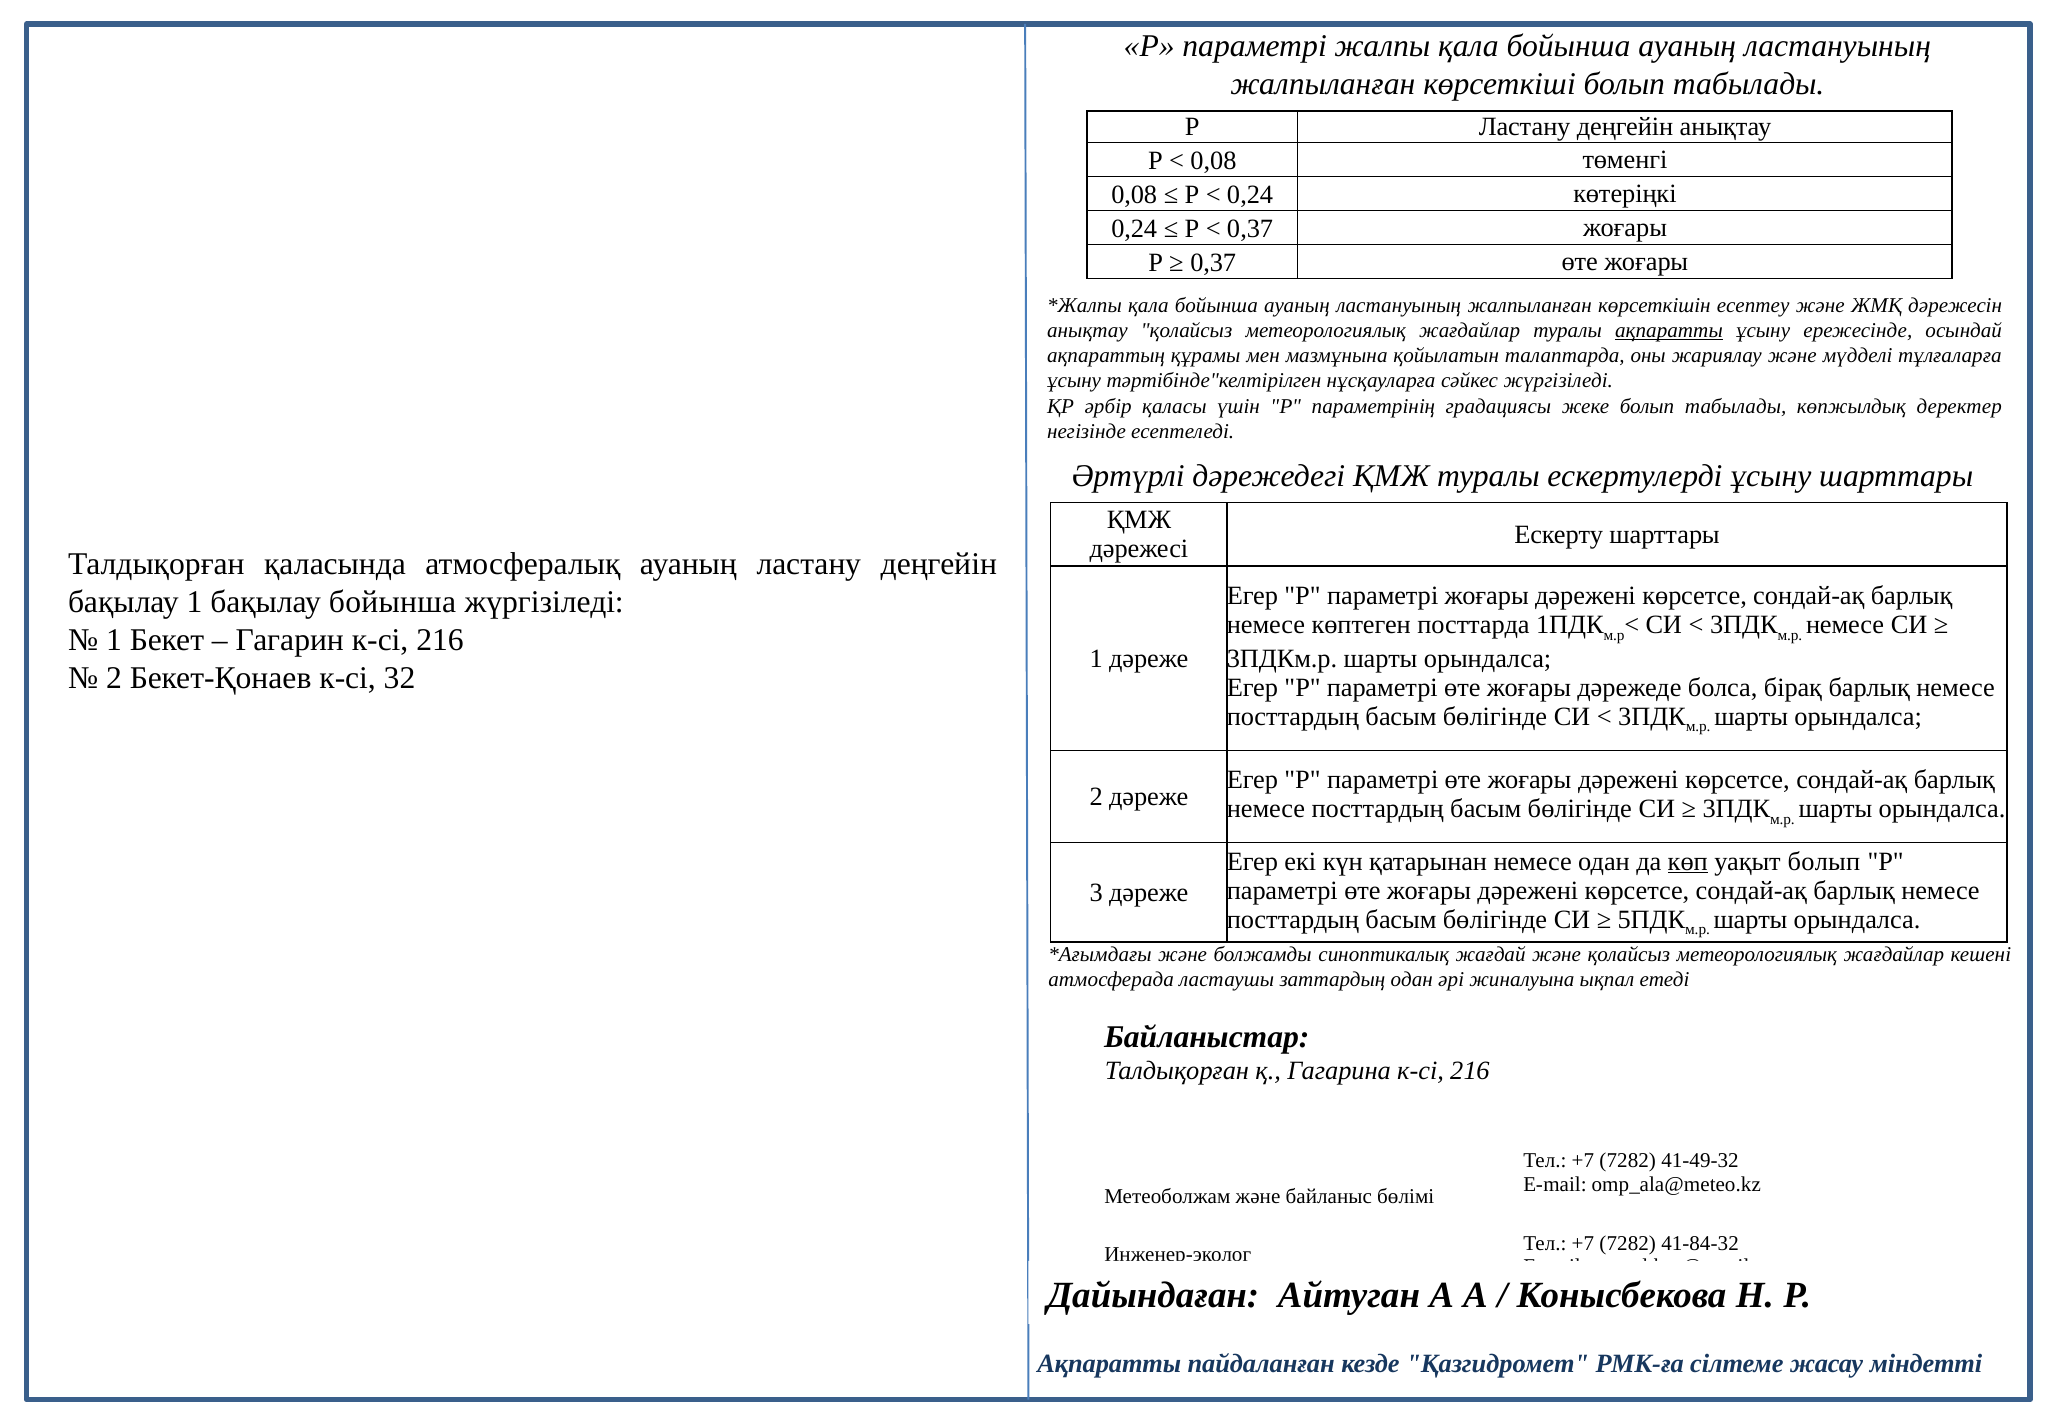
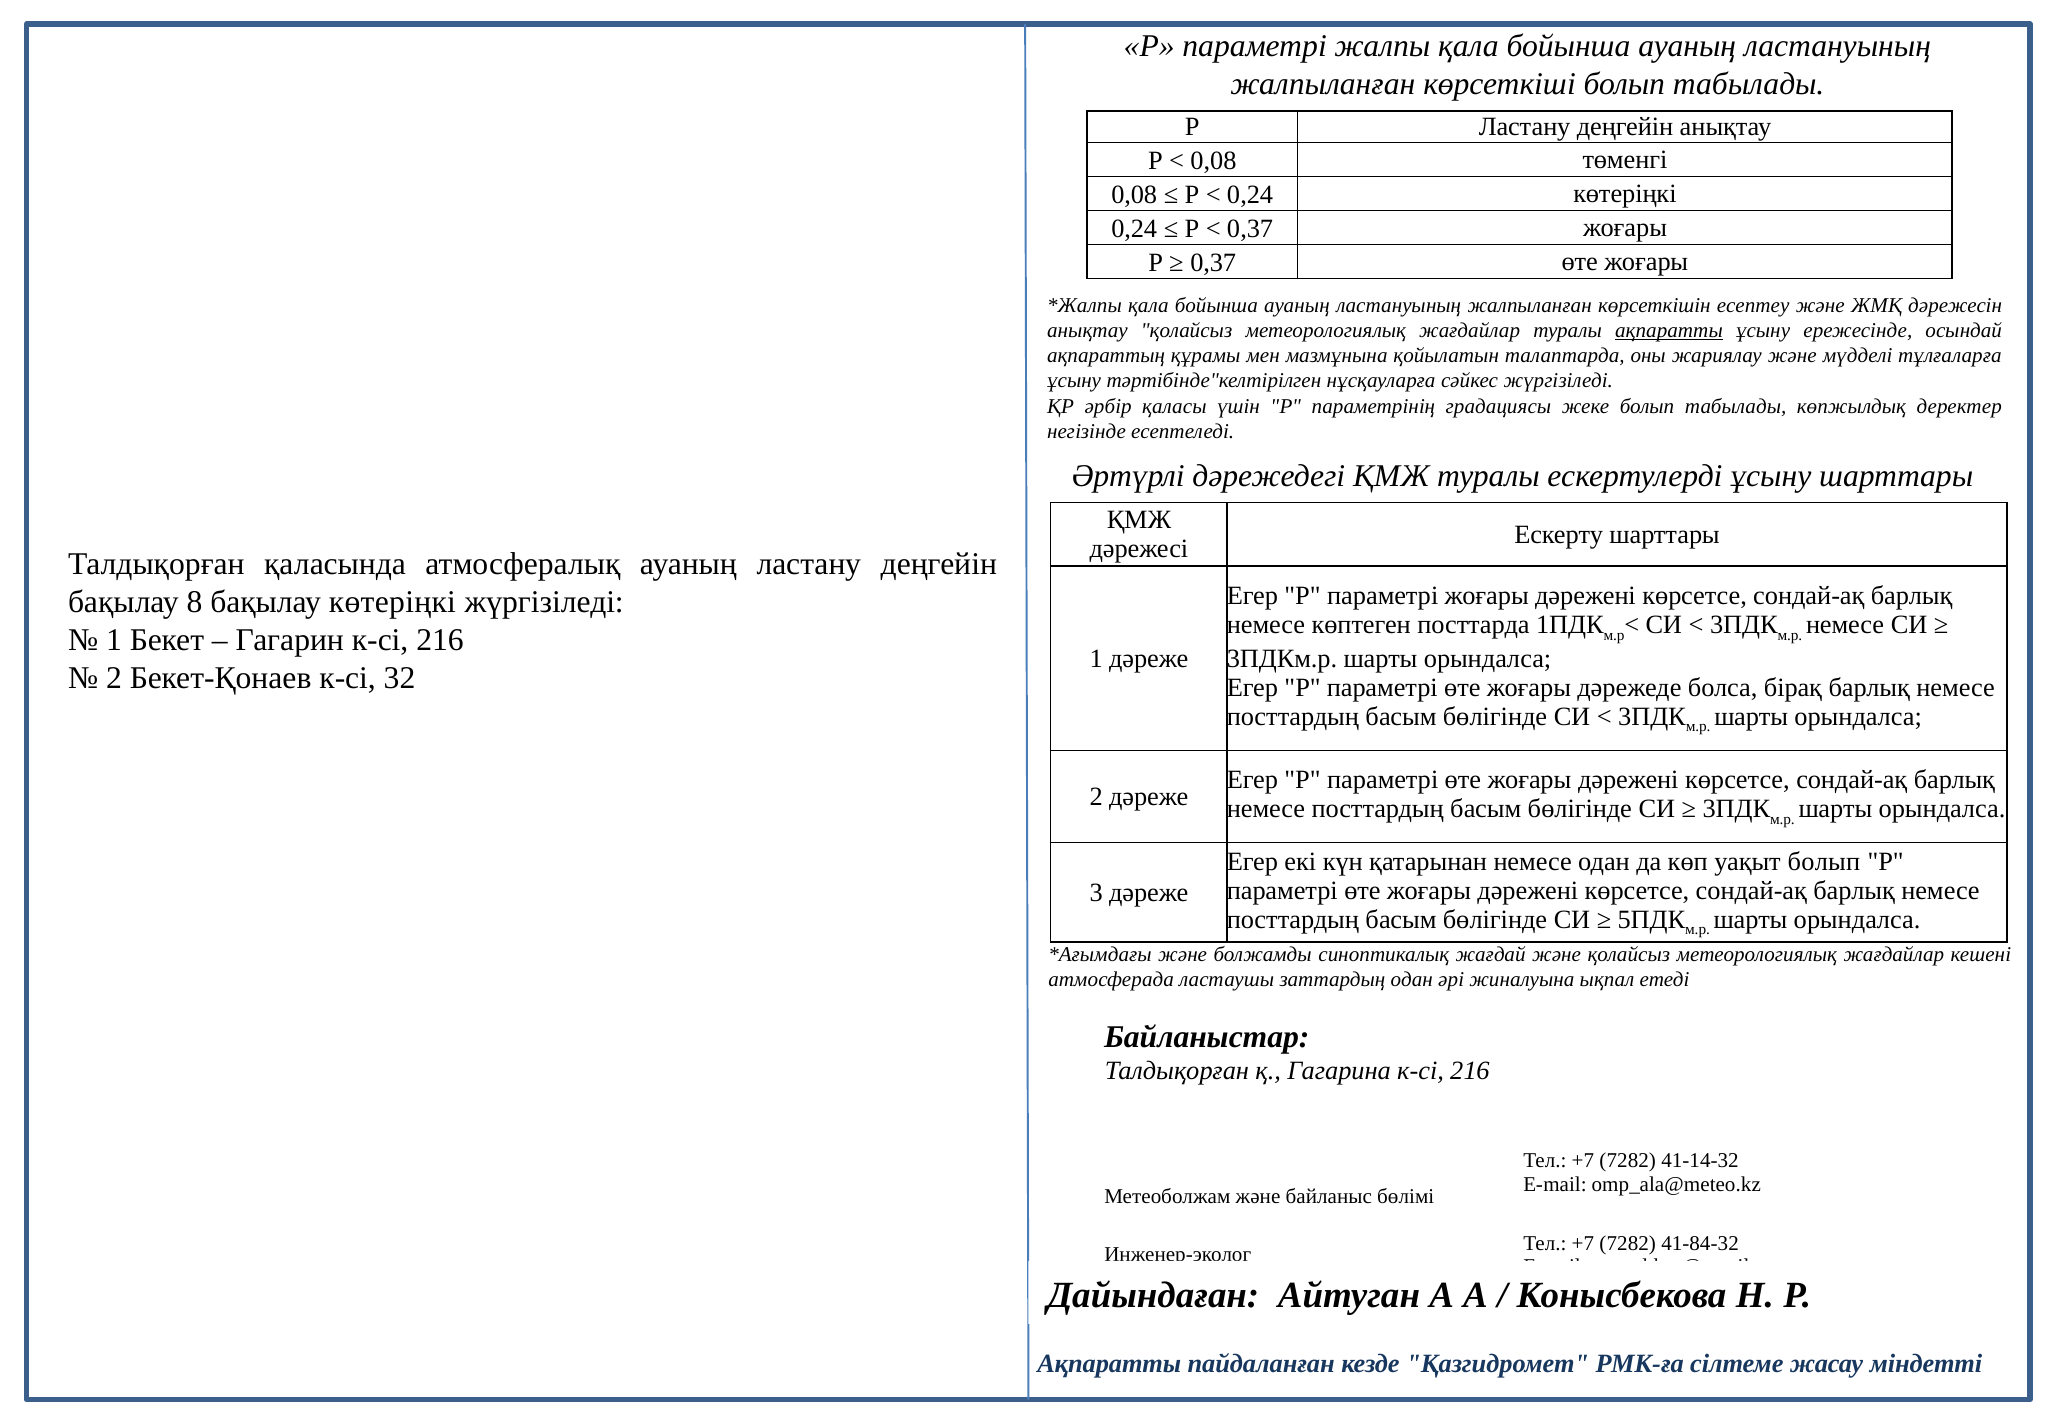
бақылау 1: 1 -> 8 (195, 602)
бақылау бойынша: бойынша -> көтеріңкі (392, 602)
көп underline: present -> none (1688, 861)
41-49-32: 41-49-32 -> 41-14-32 (1700, 1161)
